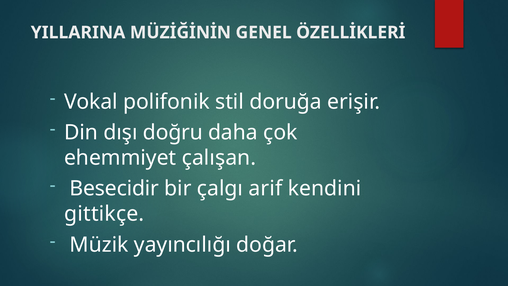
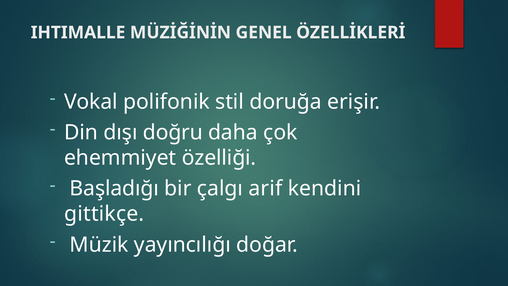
YILLARINA: YILLARINA -> IHTIMALLE (78, 32)
çalışan: çalışan -> özelliği (219, 158)
Besecidir: Besecidir -> Başladığı (114, 188)
